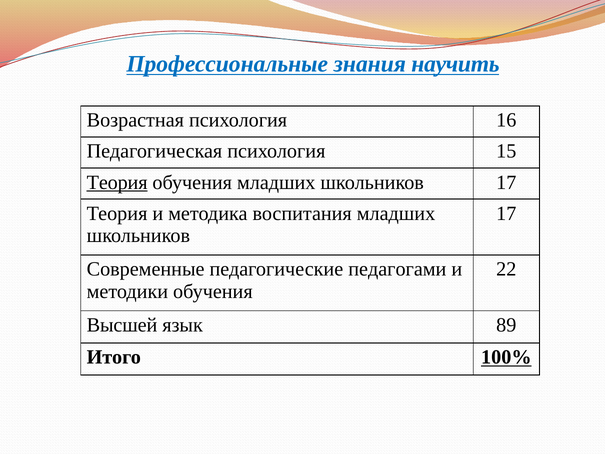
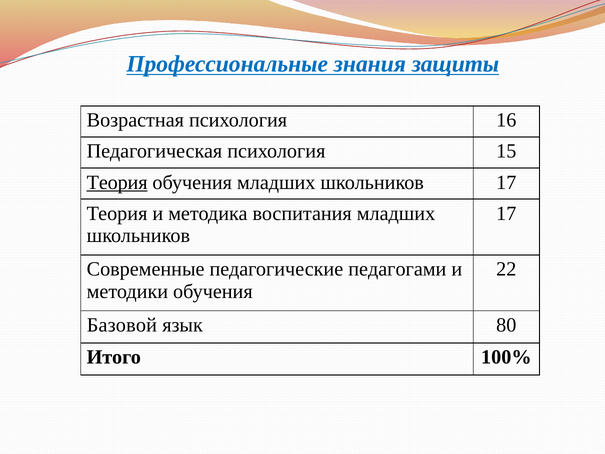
научить: научить -> защиты (455, 64)
Высшей: Высшей -> Базовой (122, 325)
89: 89 -> 80 (506, 325)
100% underline: present -> none (506, 357)
